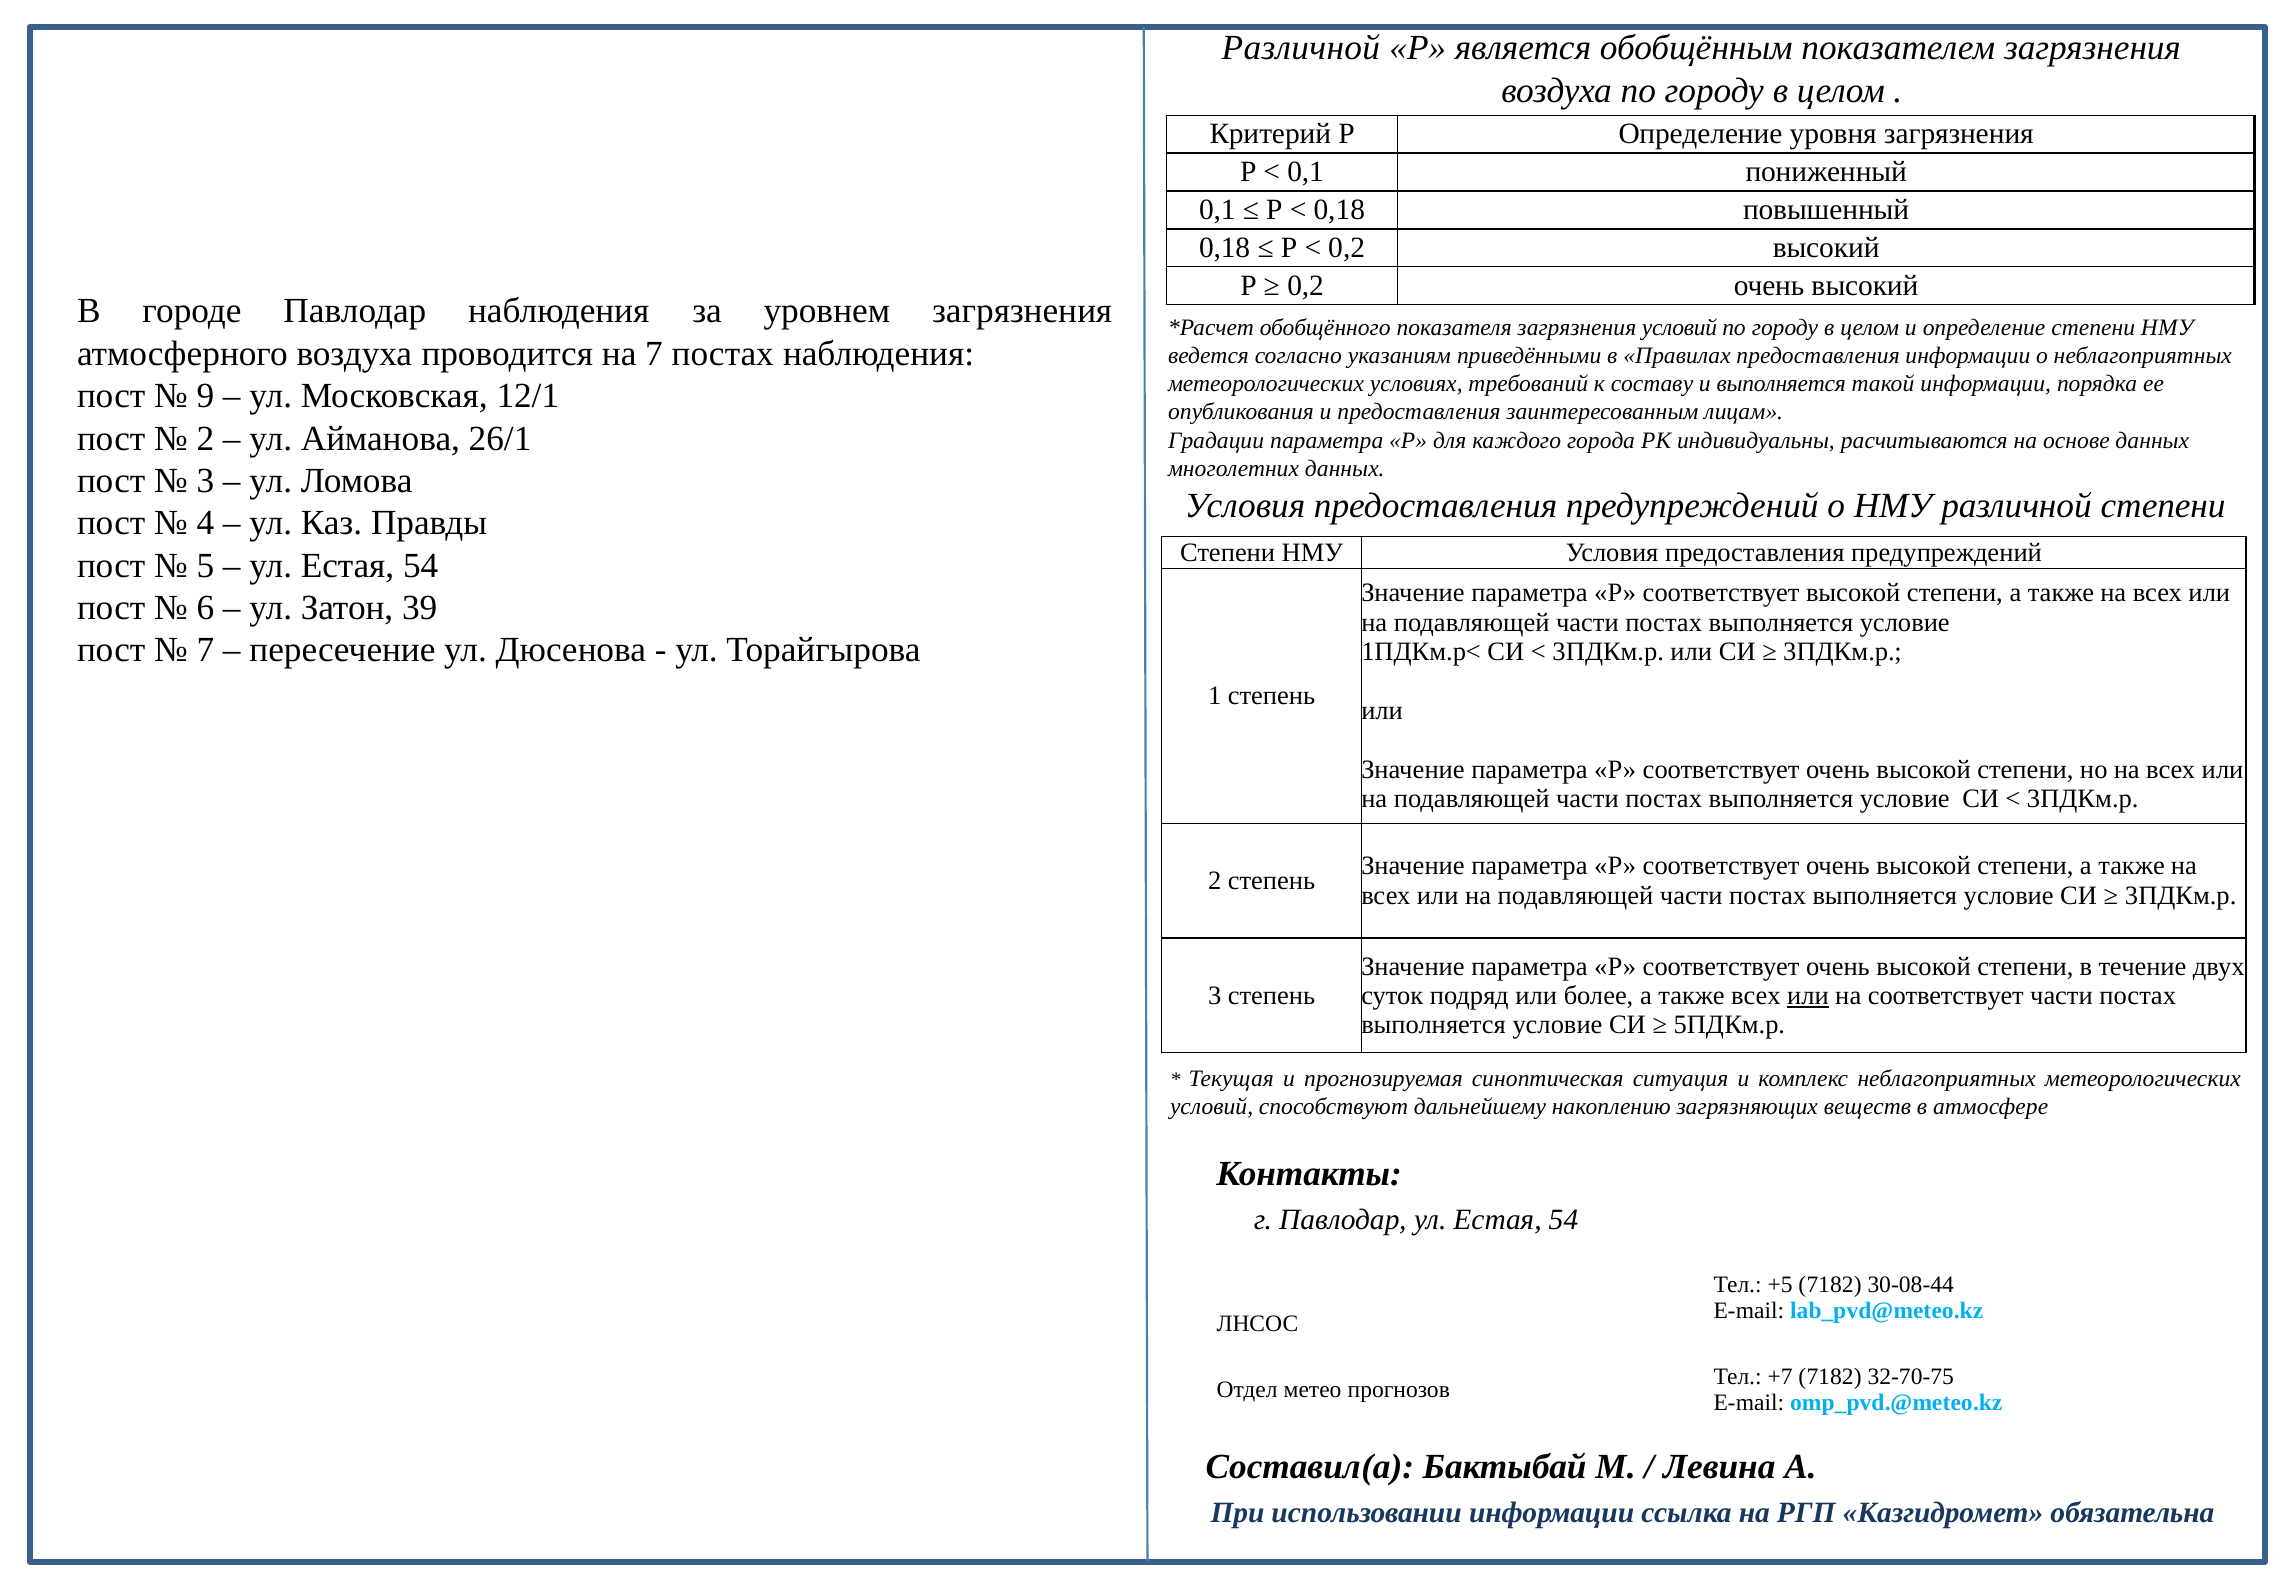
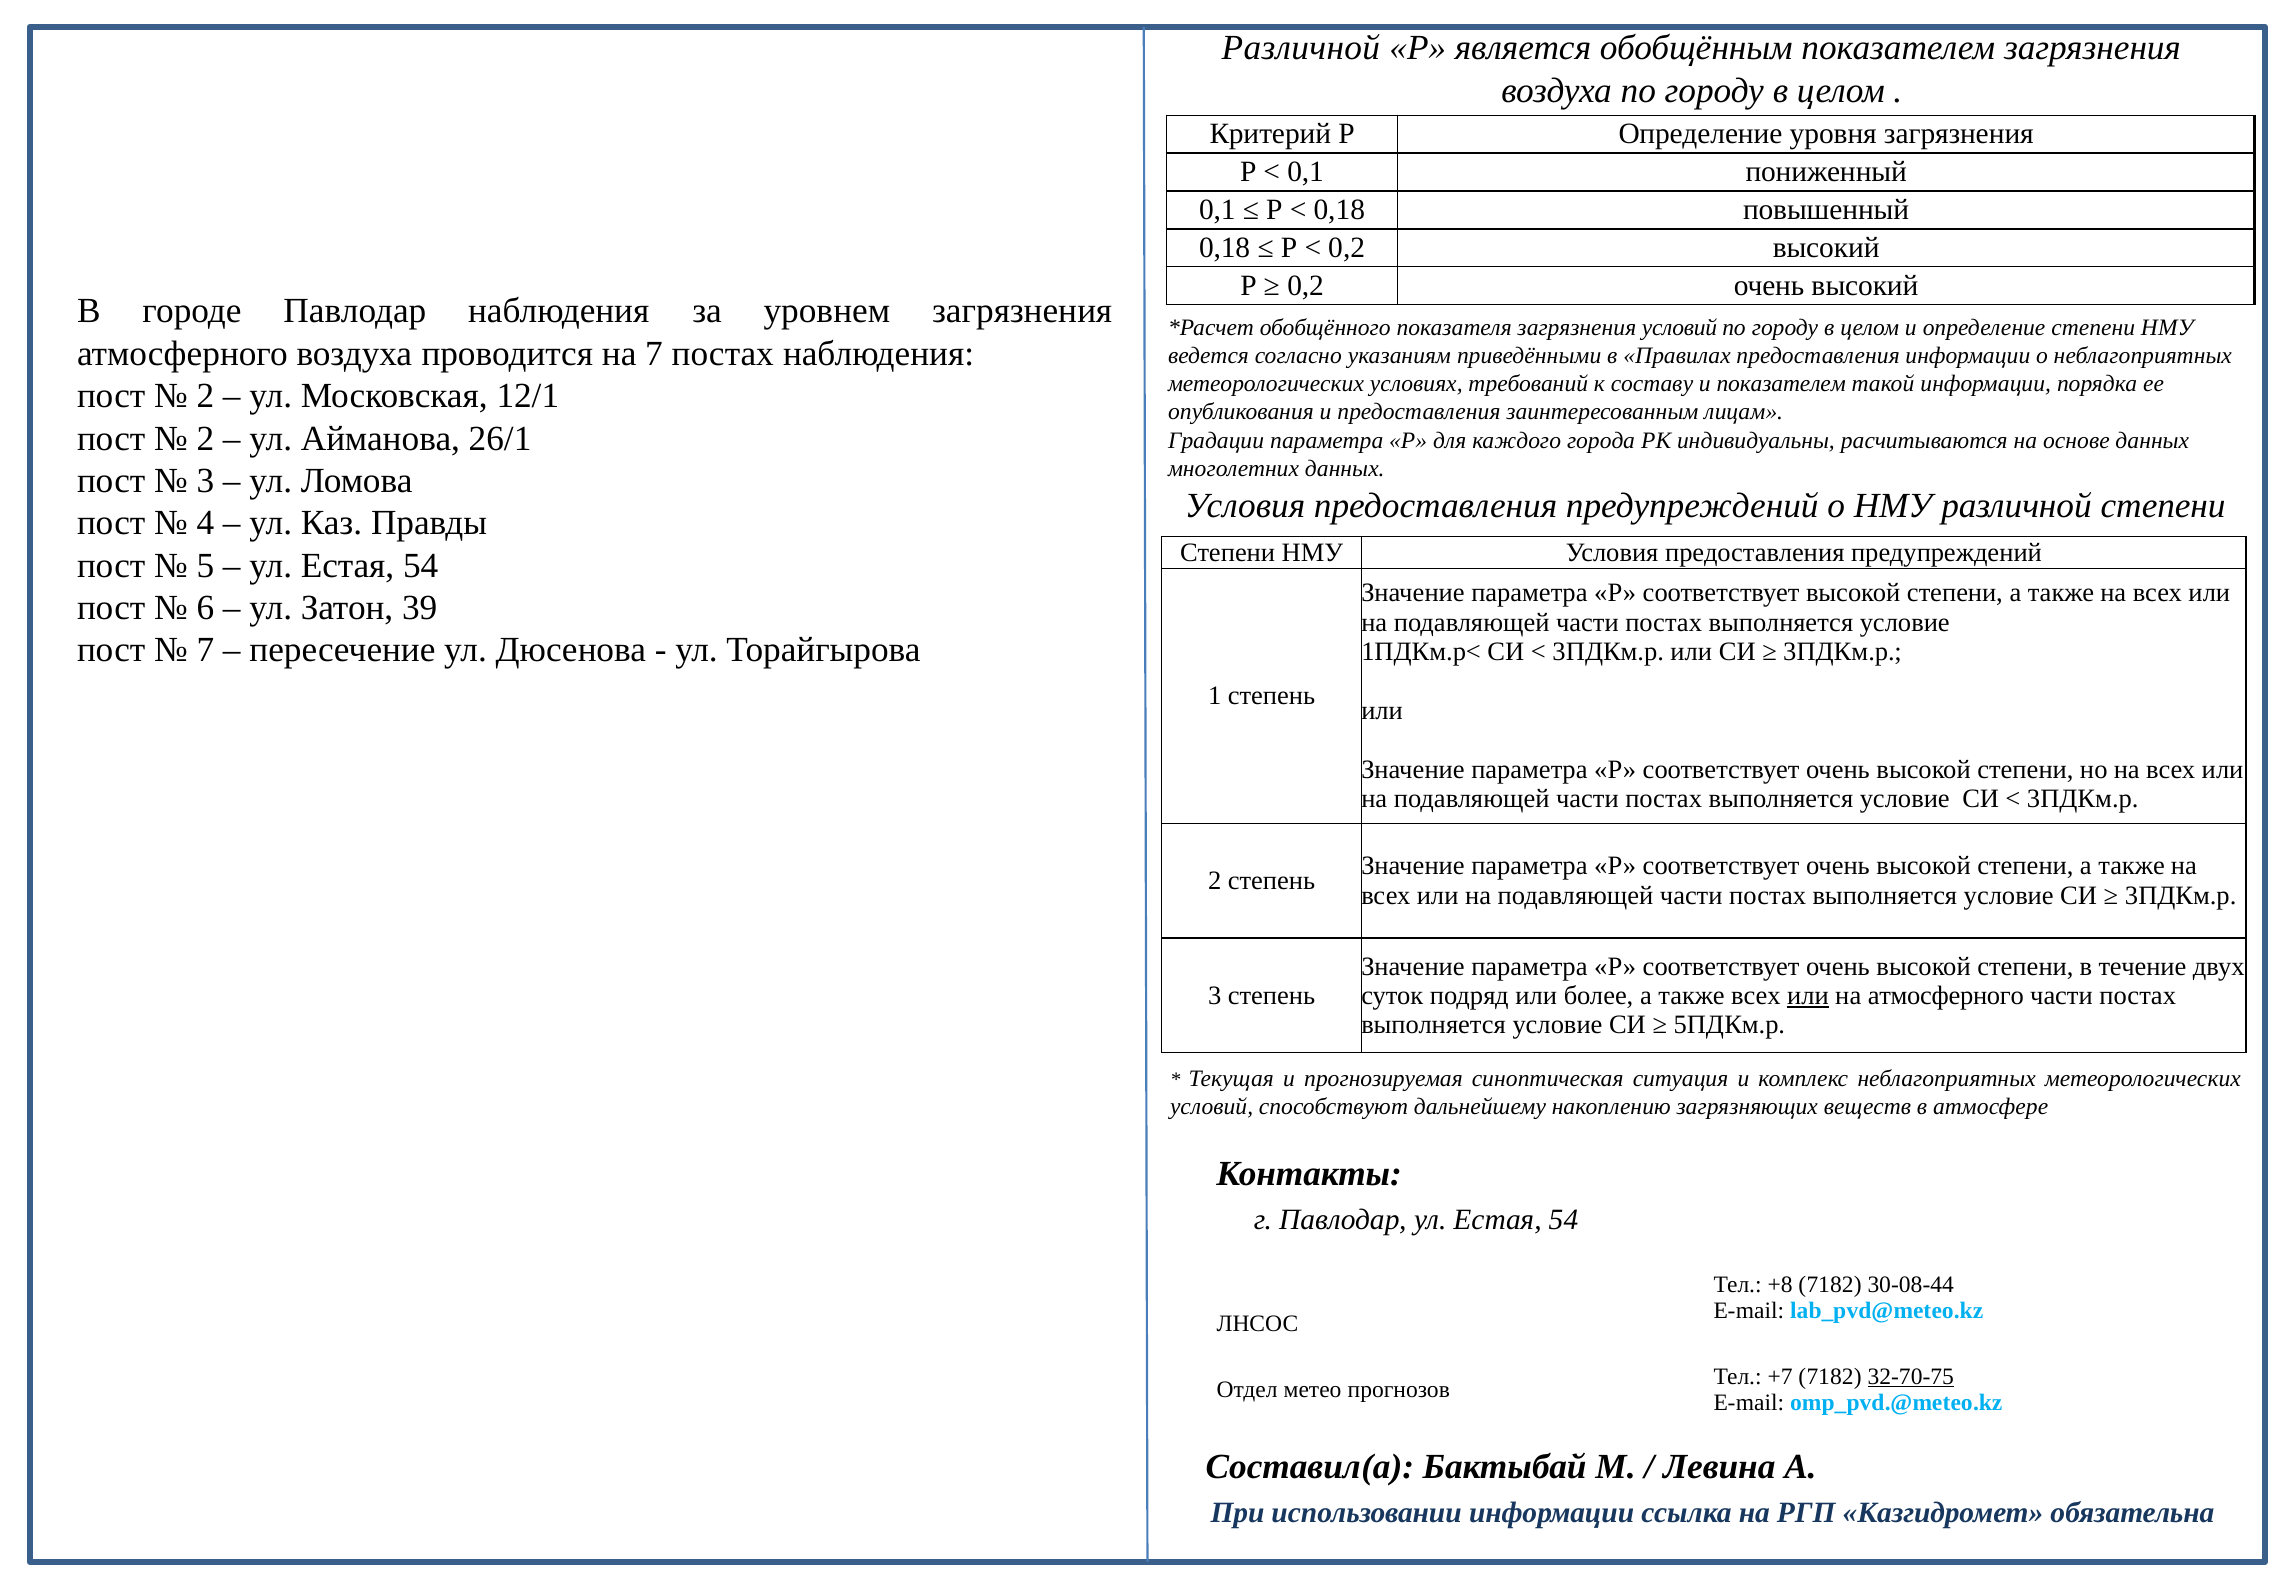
и выполняется: выполняется -> показателем (1781, 384)
9: 9 -> 2 (205, 396)
на соответствует: соответствует -> атмосферного (1946, 996)
+5: +5 -> +8 (1780, 1285)
32-70-75 underline: none -> present (1911, 1376)
